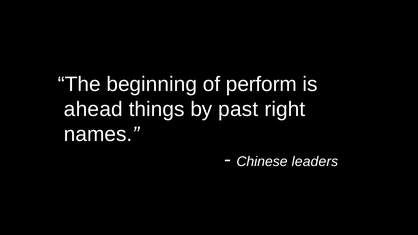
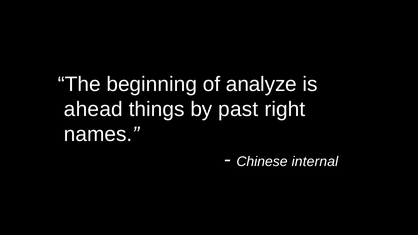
perform: perform -> analyze (261, 84)
leaders: leaders -> internal (315, 162)
